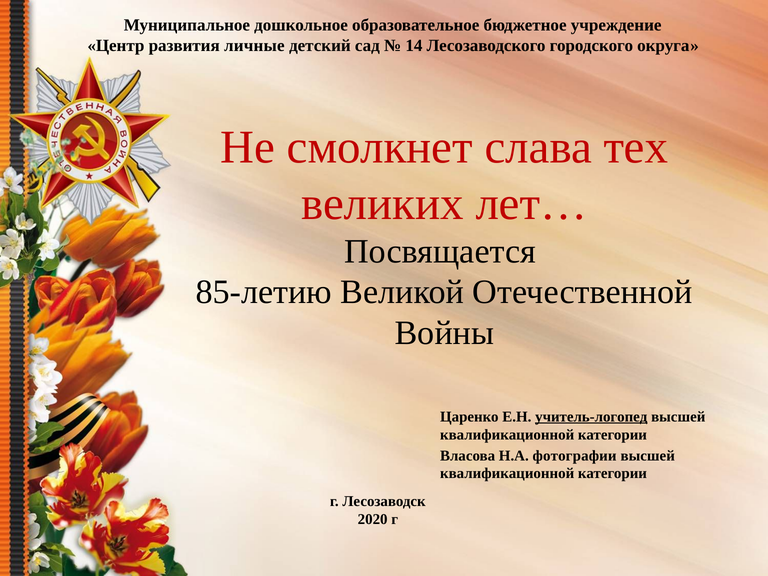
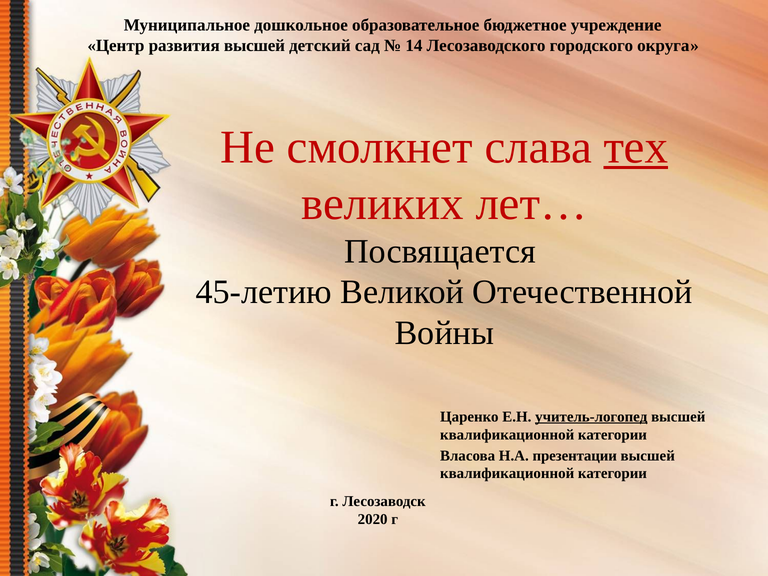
развития личные: личные -> высшей (254, 45)
тех underline: none -> present (636, 147)
85-летию: 85-летию -> 45-летию (264, 292)
фотографии: фотографии -> презентации (575, 456)
